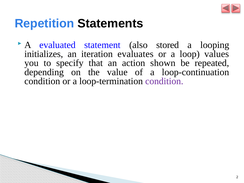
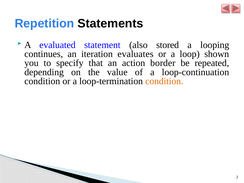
initializes: initializes -> continues (44, 54)
values: values -> shown (217, 54)
shown: shown -> border (163, 63)
condition colour: purple -> orange (164, 81)
